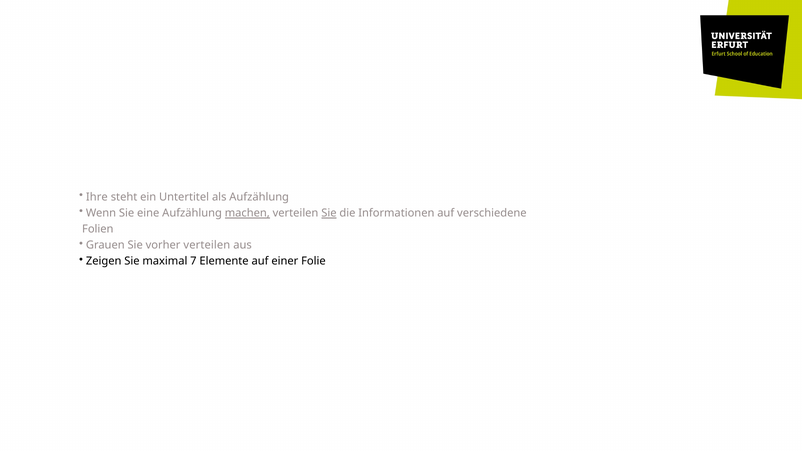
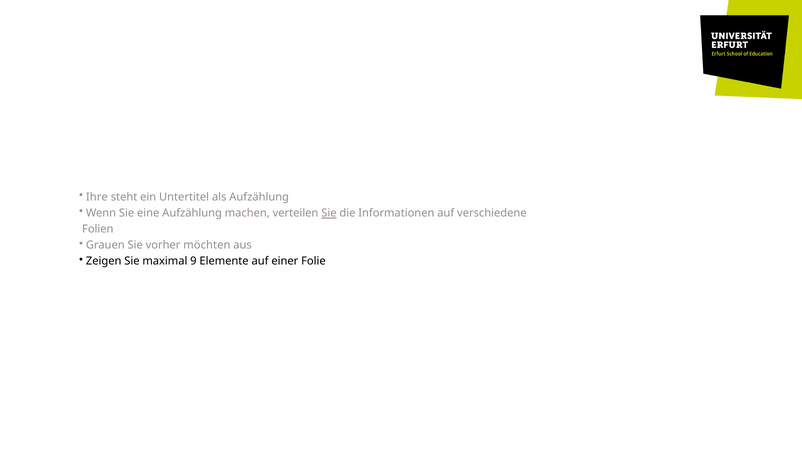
machen underline: present -> none (247, 213)
vorher verteilen: verteilen -> möchten (207, 245)
7: 7 -> 9 (193, 261)
